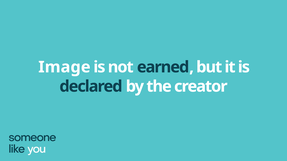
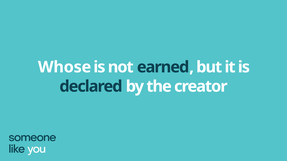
Image: Image -> Whose (65, 67)
